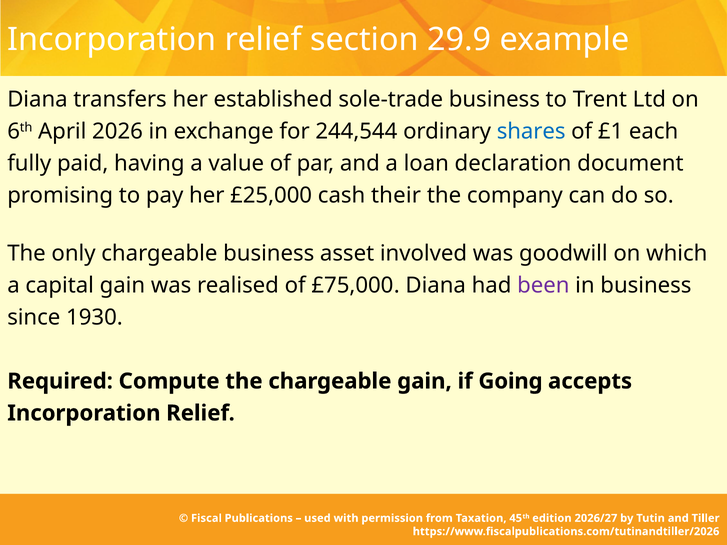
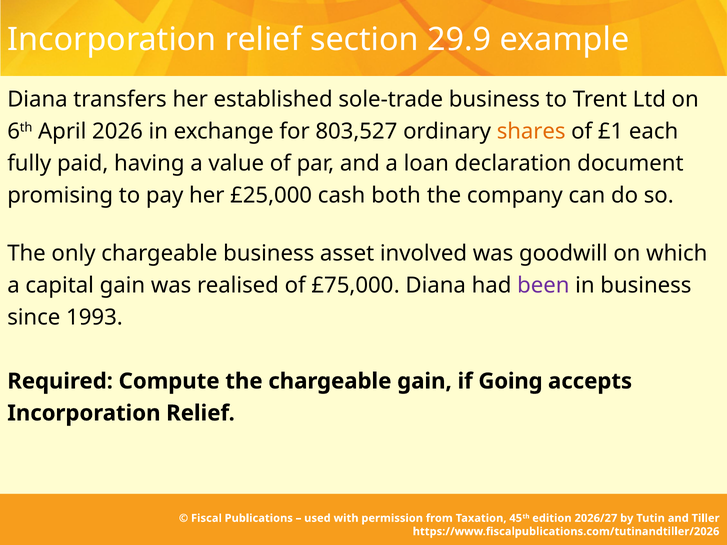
244,544: 244,544 -> 803,527 (356, 131)
shares colour: blue -> orange (531, 131)
their: their -> both (396, 195)
1930: 1930 -> 1993 (94, 317)
